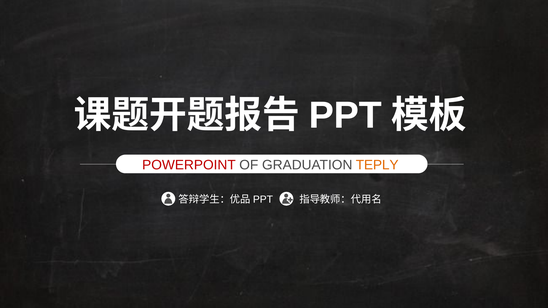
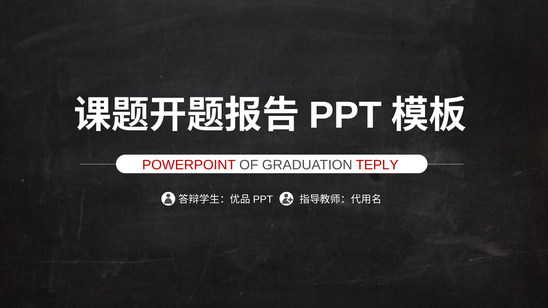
TEPLY colour: orange -> red (377, 165)
